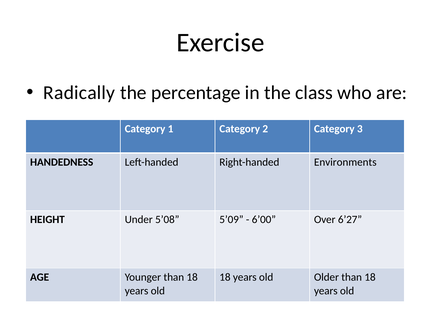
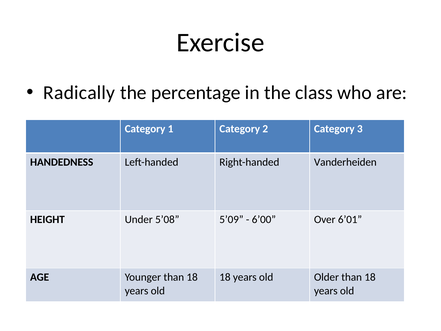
Environments: Environments -> Vanderheiden (345, 162)
6’27: 6’27 -> 6’01 (350, 220)
